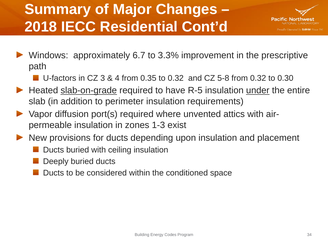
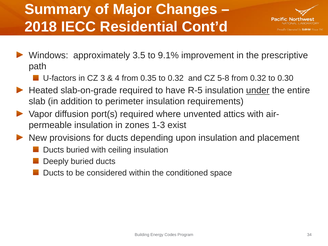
6.7: 6.7 -> 3.5 (139, 55)
3.3%: 3.3% -> 9.1% (168, 55)
slab-on-grade underline: present -> none (89, 90)
